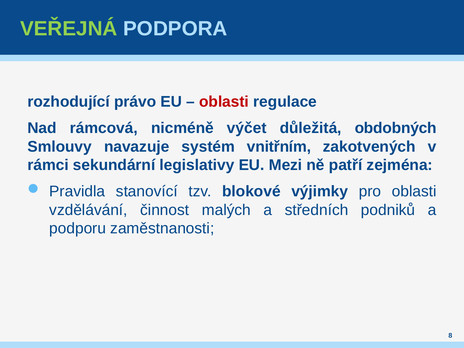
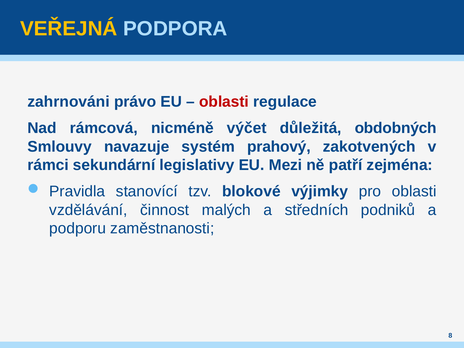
VEŘEJNÁ colour: light green -> yellow (69, 29)
rozhodující: rozhodující -> zahrnováni (69, 102)
vnitřním: vnitřním -> prahový (279, 147)
